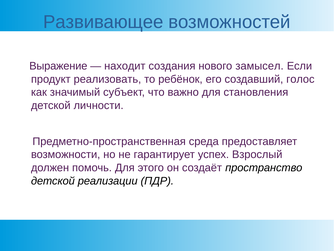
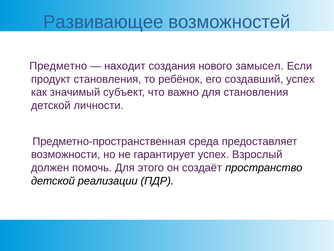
Выражение: Выражение -> Предметно (58, 66)
продукт реализовать: реализовать -> становления (107, 79)
создавший голос: голос -> успех (300, 79)
